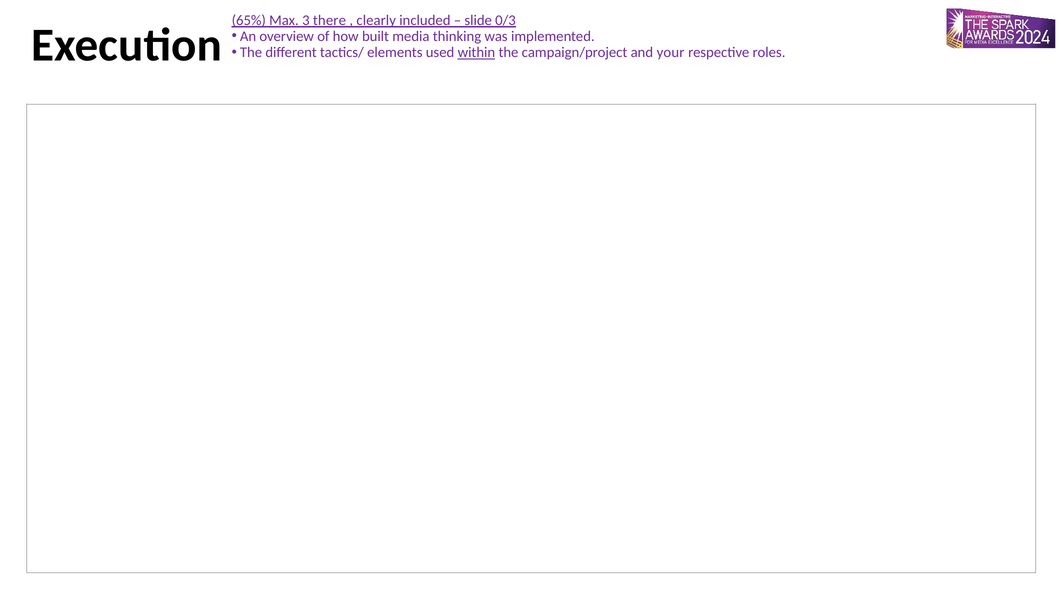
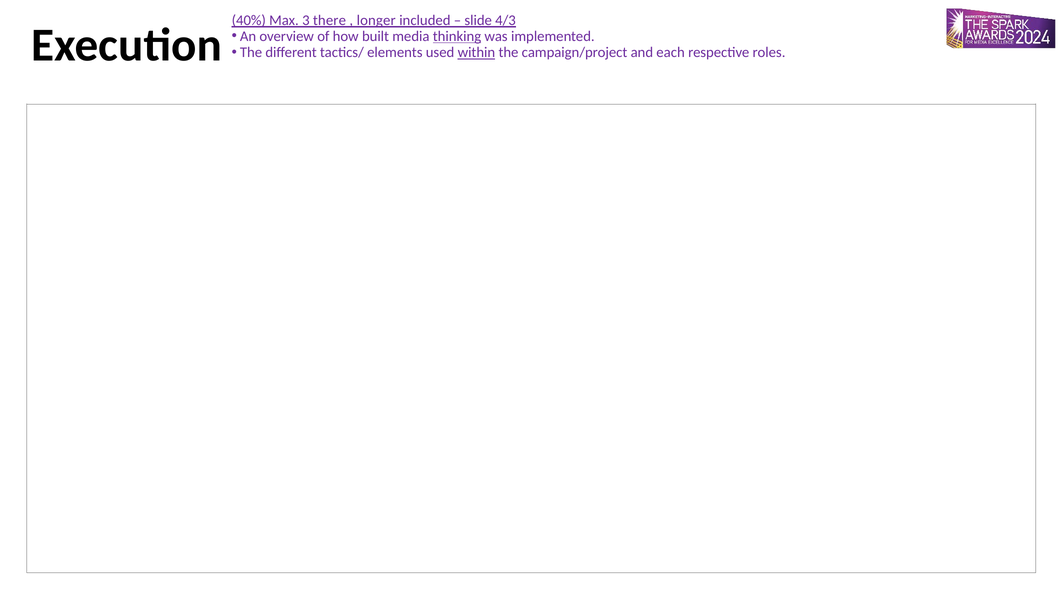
65%: 65% -> 40% (249, 20)
clearly: clearly -> longer (376, 20)
0/3: 0/3 -> 4/3 (505, 20)
thinking underline: none -> present (457, 36)
your: your -> each (671, 53)
